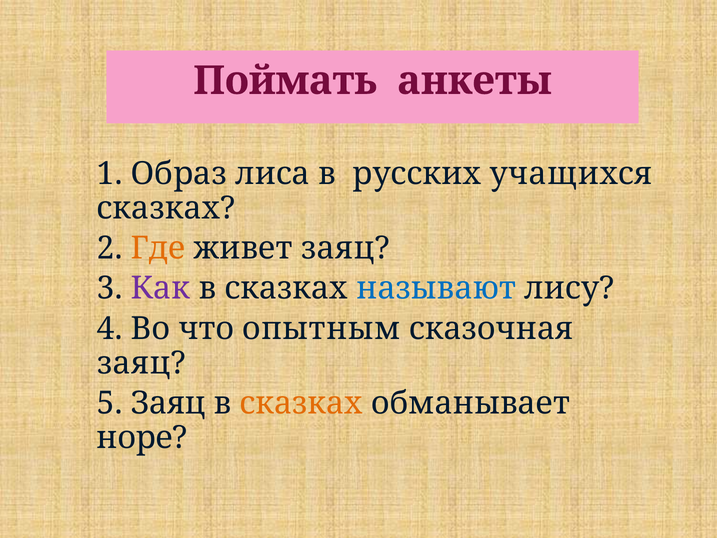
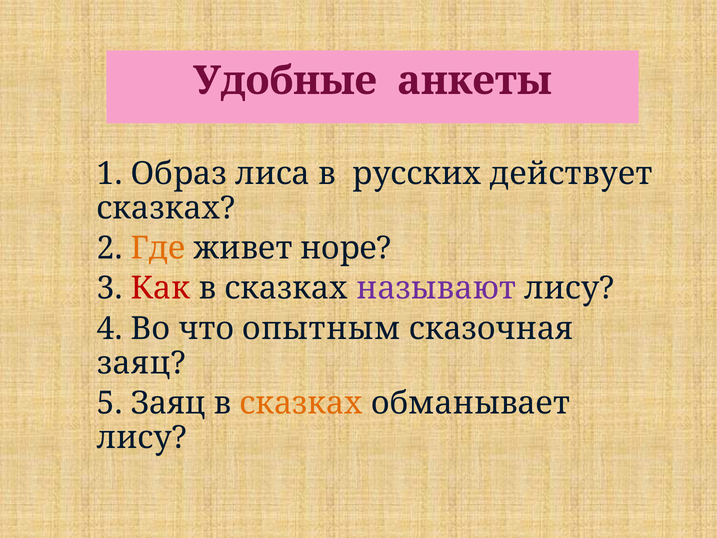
Поймать: Поймать -> Удобные (285, 81)
учащихся: учащихся -> действует (571, 174)
живет заяц: заяц -> норе (346, 248)
Как colour: purple -> red (161, 288)
называют colour: blue -> purple (436, 288)
норе: норе -> лису (142, 438)
